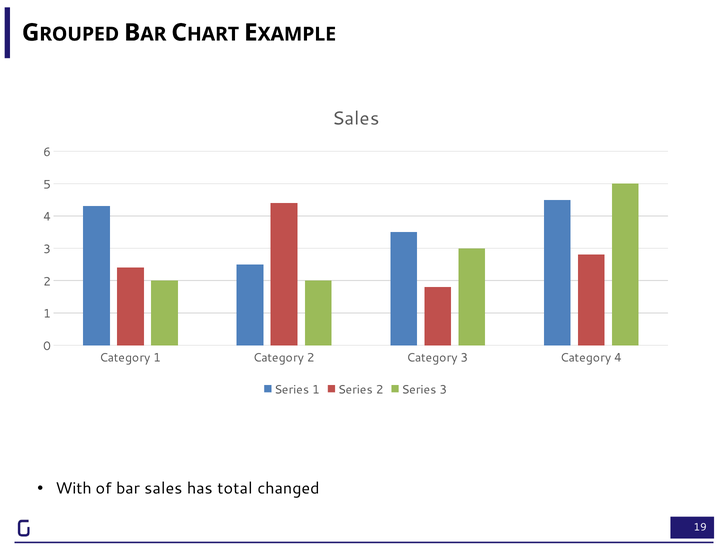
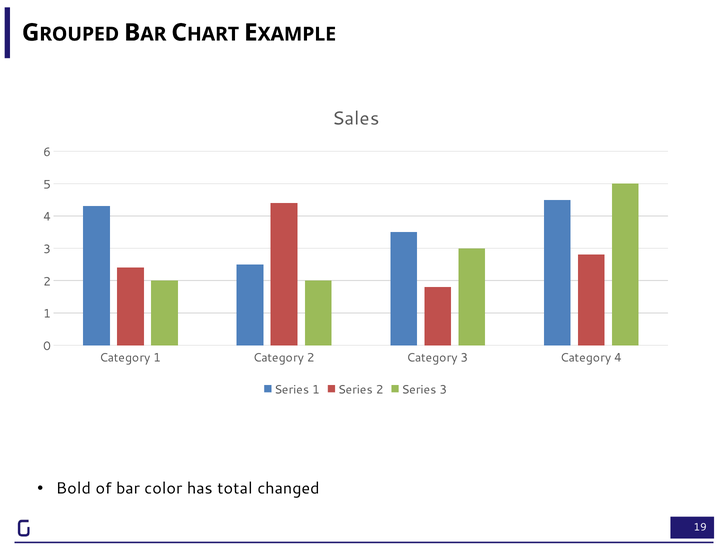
With: With -> Bold (73, 489)
bar sales: sales -> color (163, 489)
